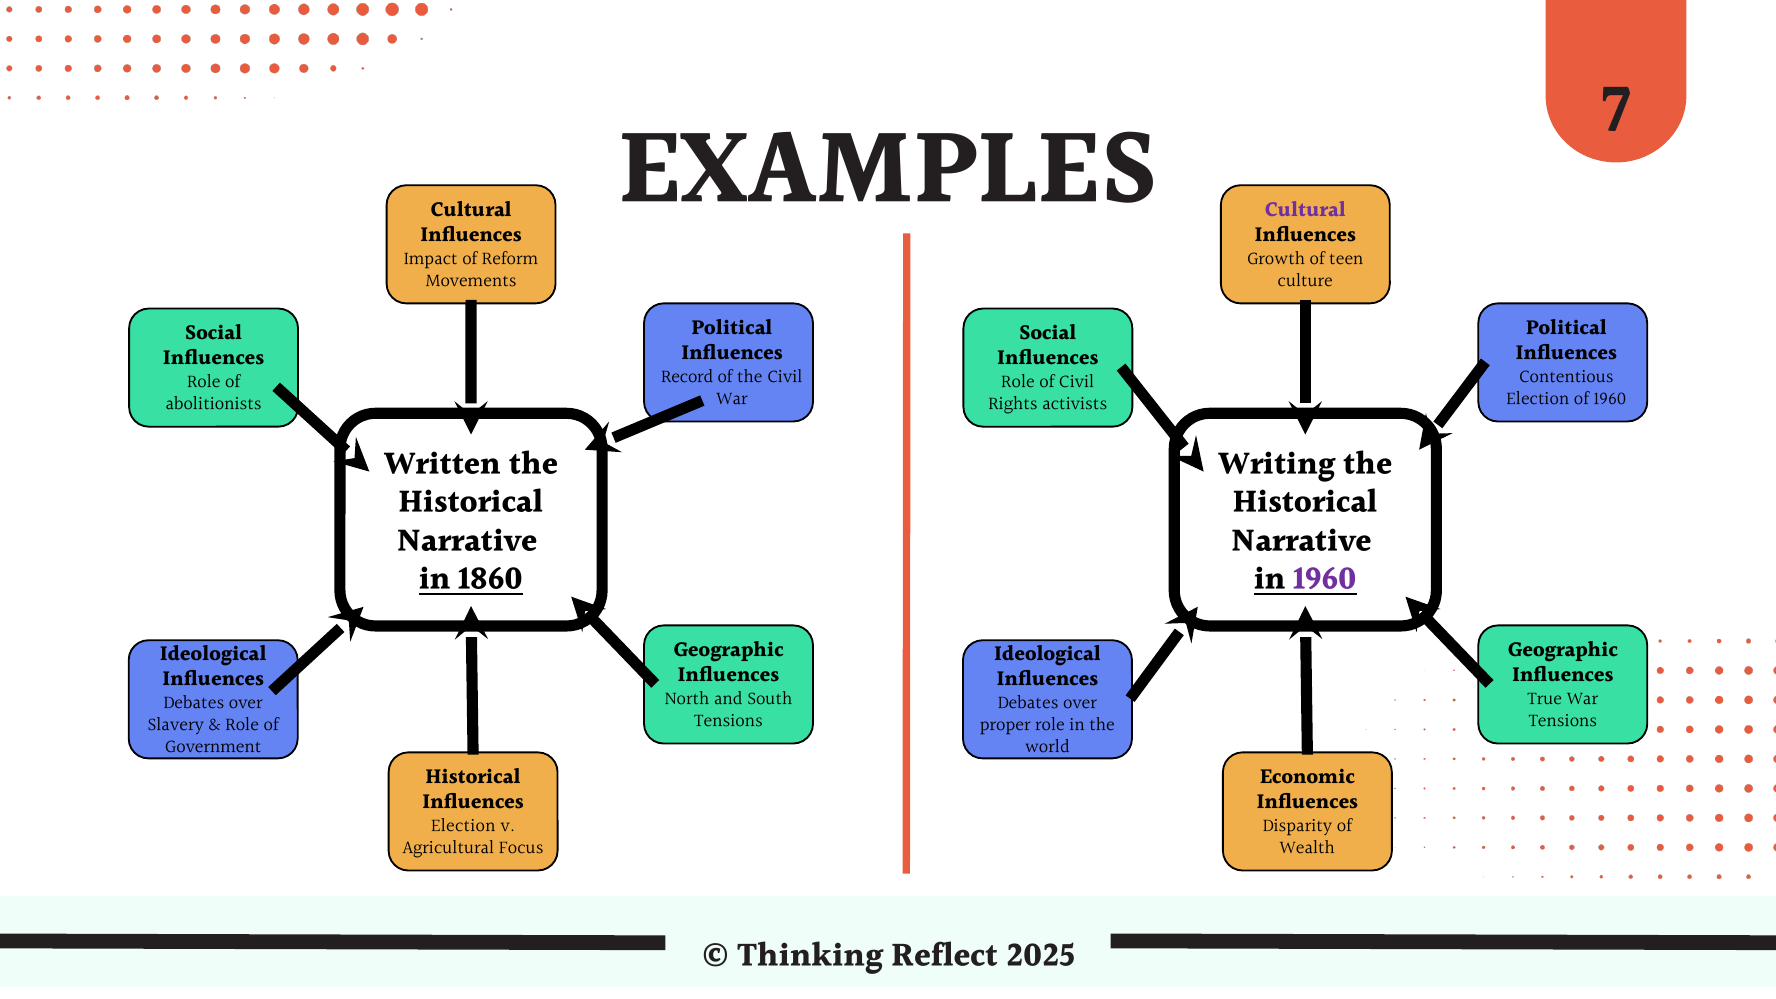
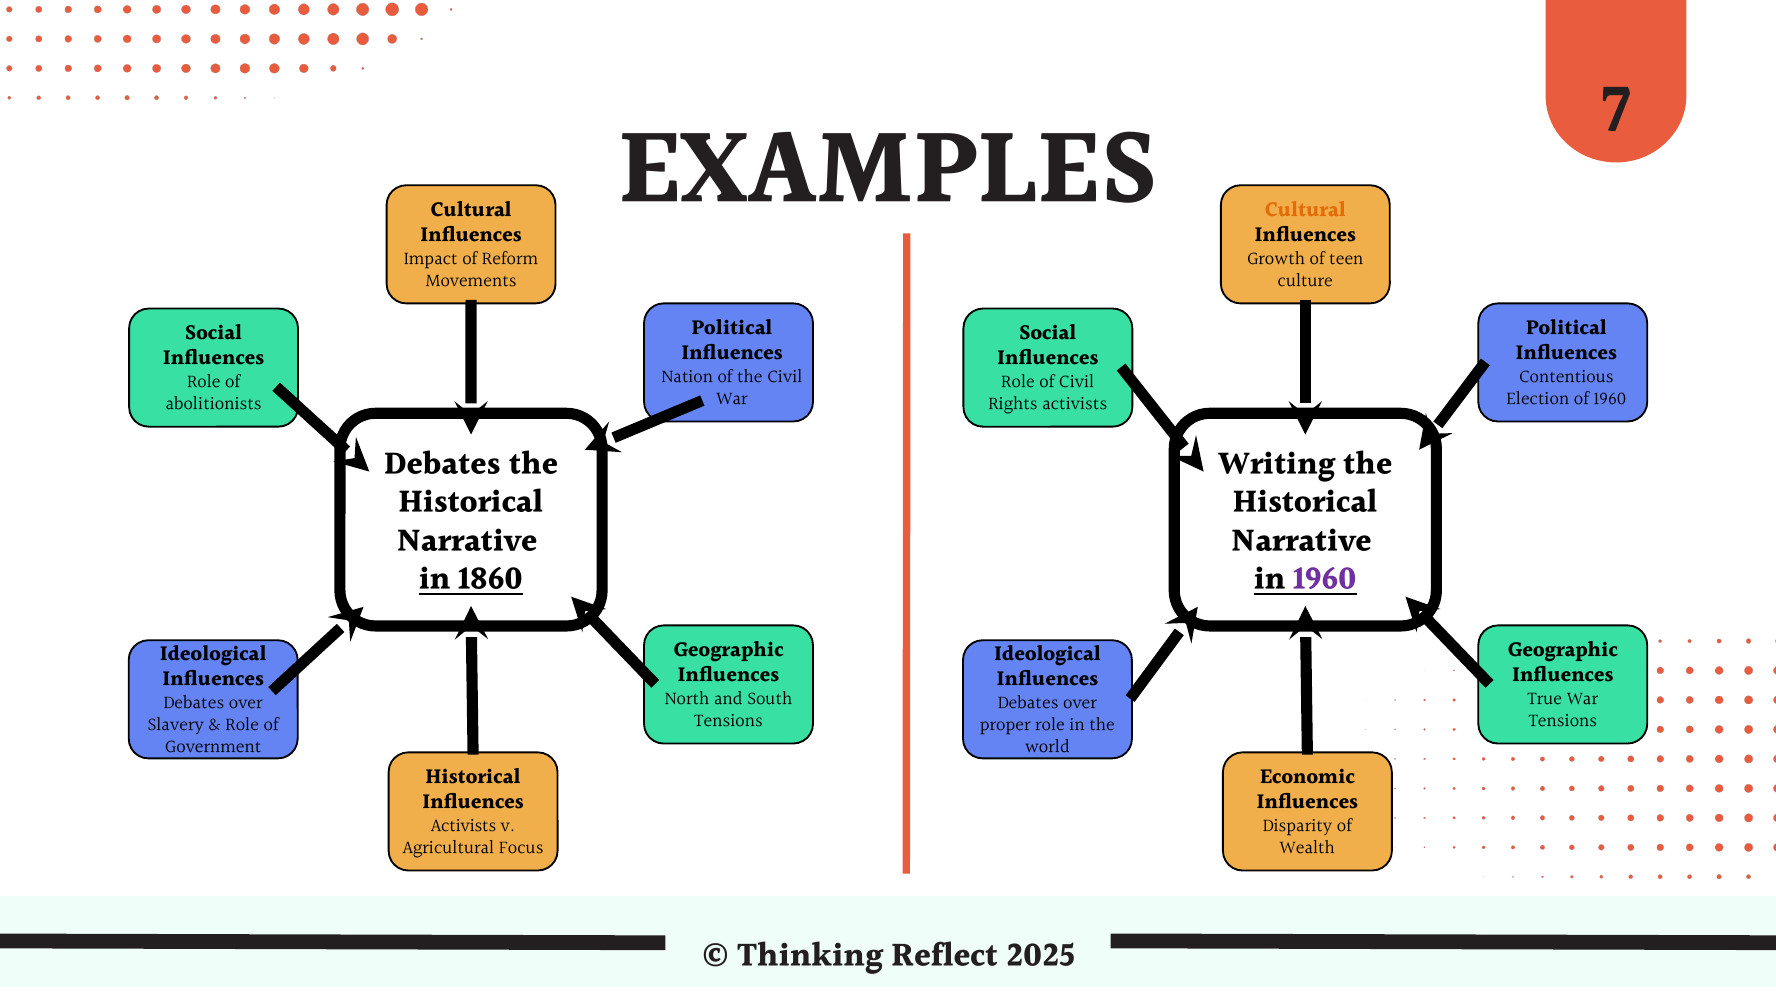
Cultural colour: purple -> orange (1305, 210)
Record: Record -> Nation (687, 377)
Written: Written -> Debates (442, 465)
Election: Election -> Activists (464, 826)
